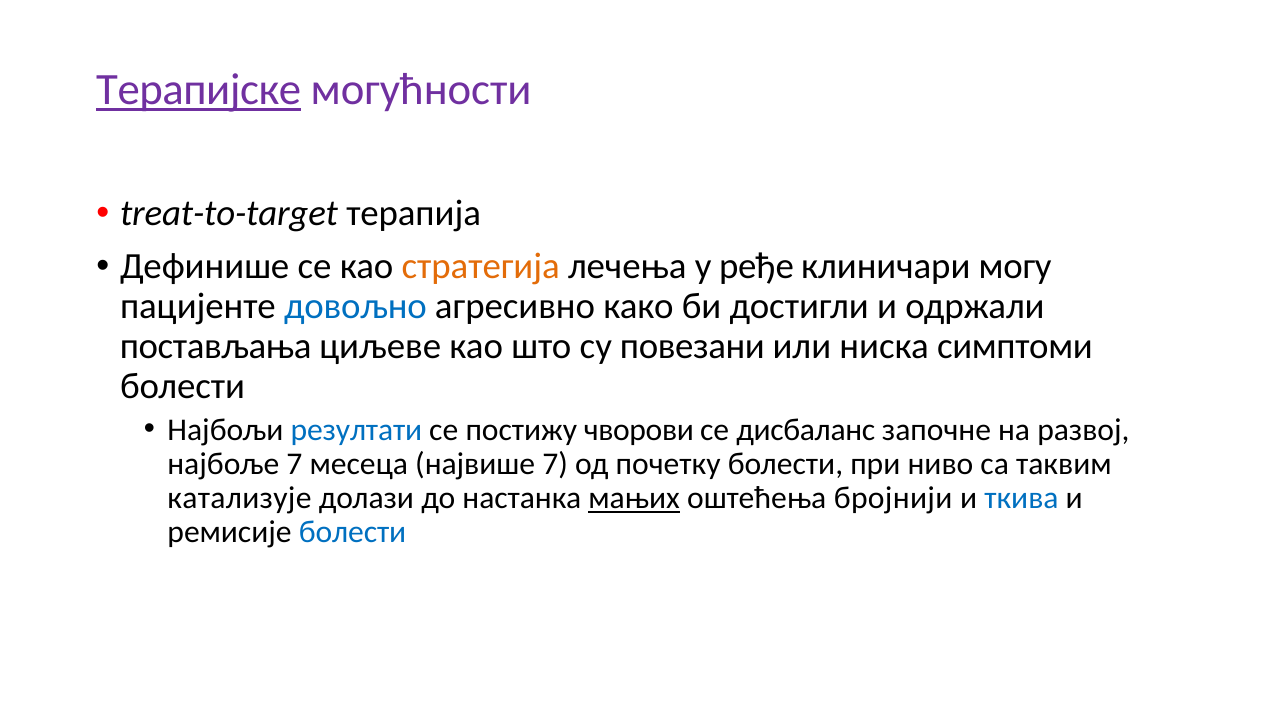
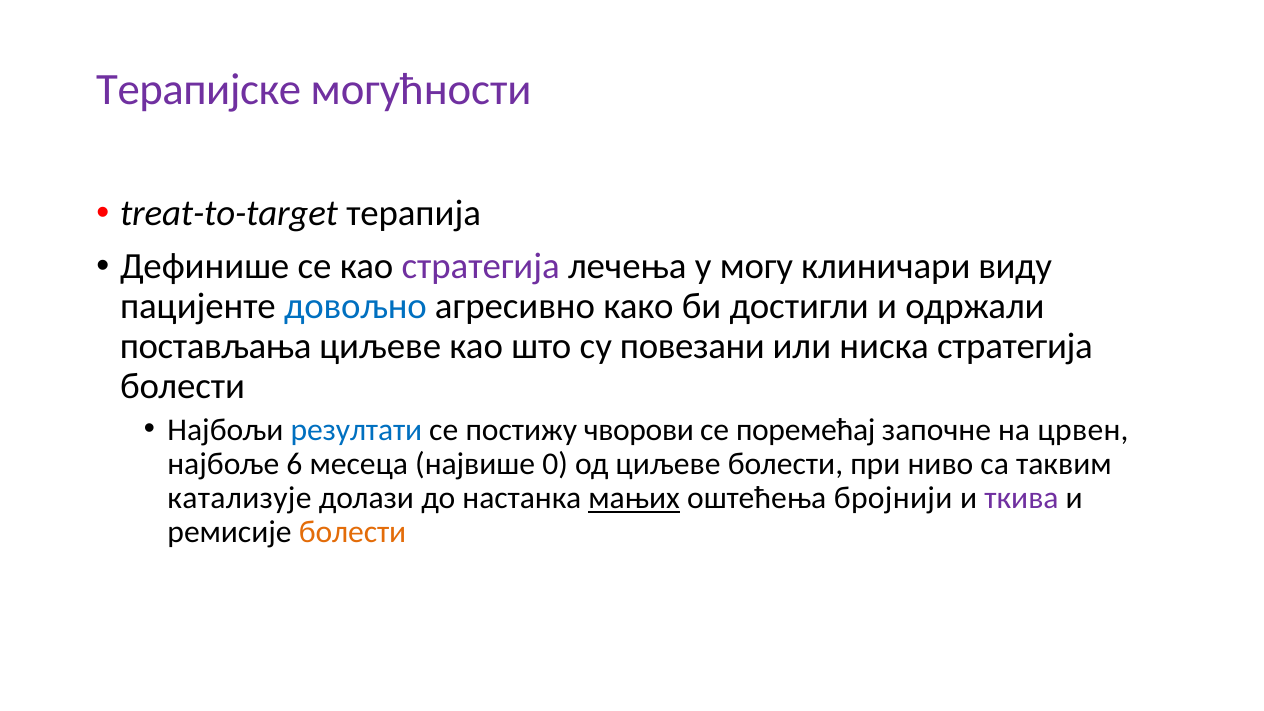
Терапијске underline: present -> none (199, 90)
стратегија colour: orange -> purple (481, 267)
ређе: ређе -> могу (756, 267)
могу: могу -> виду (1015, 267)
ниска симптоми: симптоми -> стратегија (1015, 346)
дисбаланс: дисбаланс -> поремећај (806, 430)
развој: развој -> црвен (1083, 430)
најбоље 7: 7 -> 6 (294, 464)
највише 7: 7 -> 0 (555, 464)
од почетку: почетку -> циљеве (668, 464)
ткива colour: blue -> purple (1021, 498)
болести colour: blue -> orange (353, 532)
